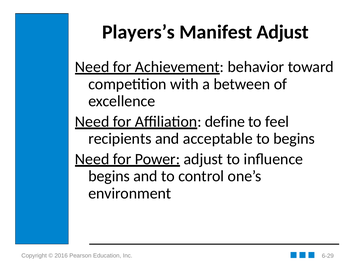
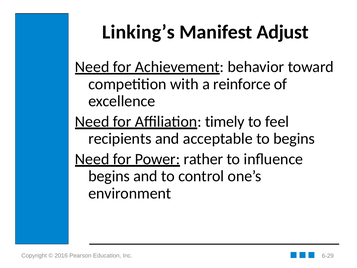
Players’s: Players’s -> Linking’s (138, 32)
between: between -> reinforce (242, 84)
define: define -> timely (225, 121)
adjust: adjust -> rather (203, 159)
